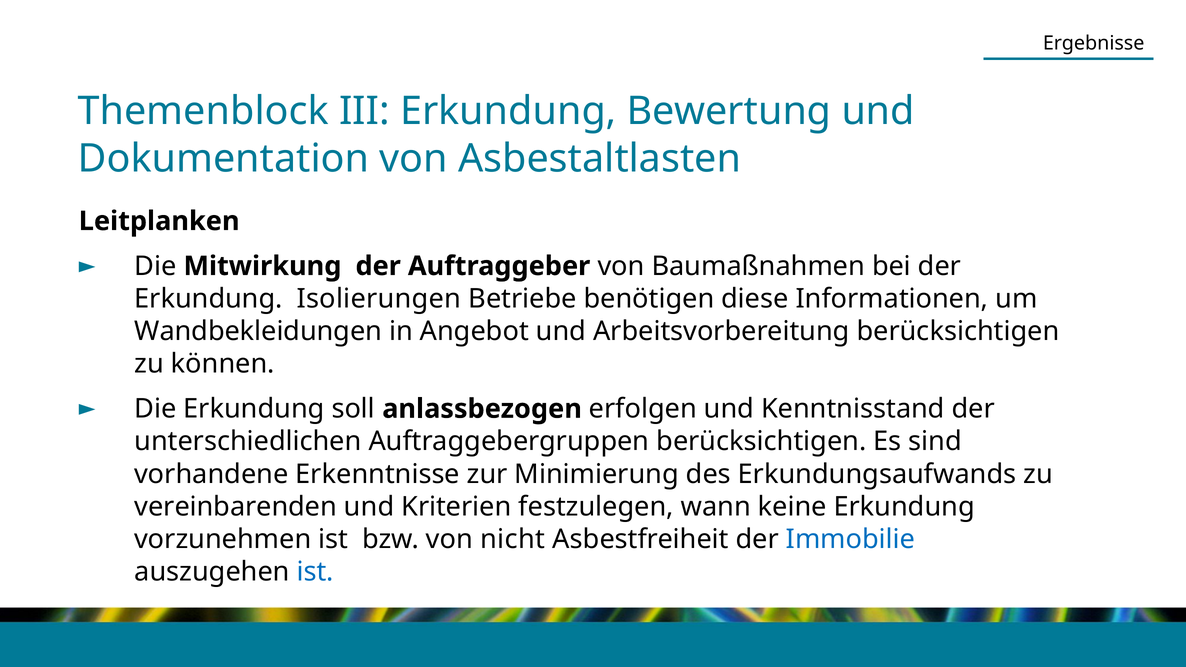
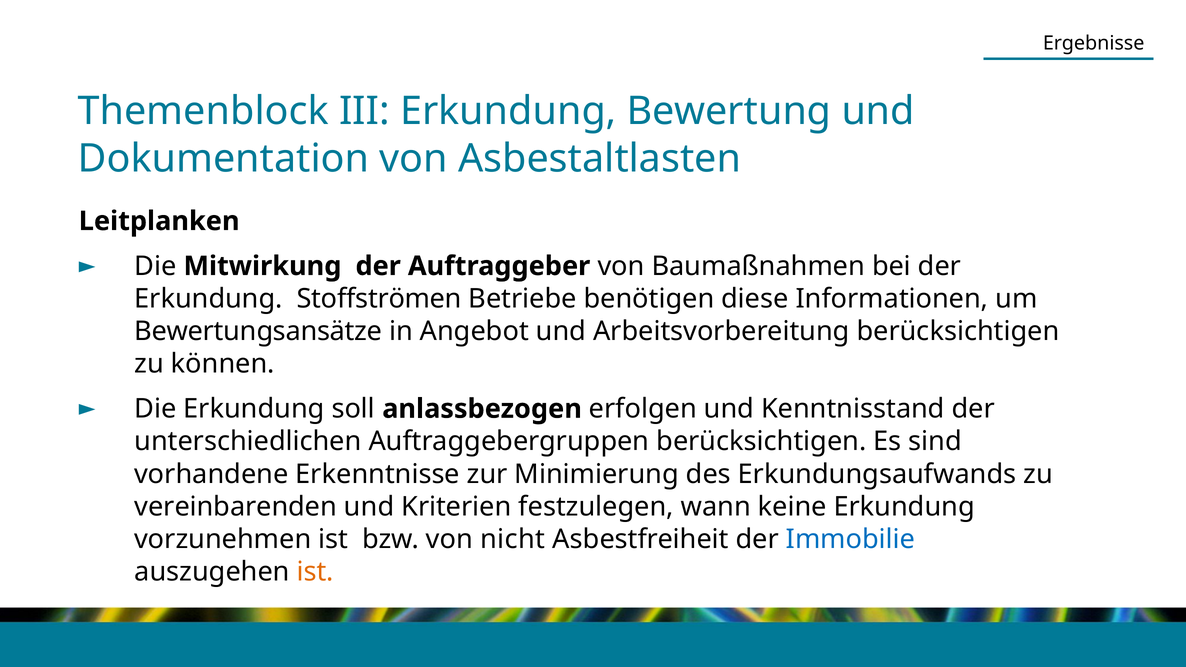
Isolierungen: Isolierungen -> Stoffströmen (379, 299)
Wandbekleidungen: Wandbekleidungen -> Bewertungsansätze (258, 331)
ist colour: blue -> orange (315, 572)
